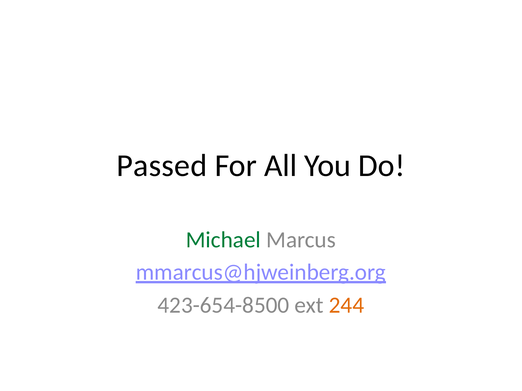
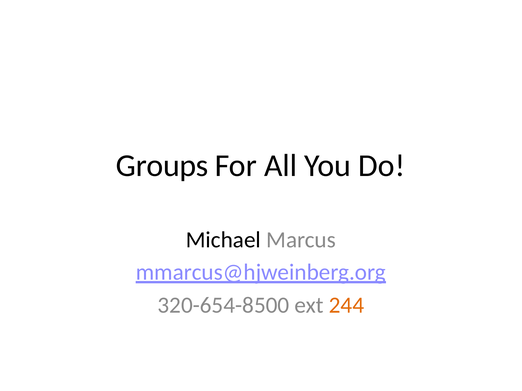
Passed: Passed -> Groups (162, 166)
Michael colour: green -> black (223, 240)
423-654-8500: 423-654-8500 -> 320-654-8500 (223, 306)
